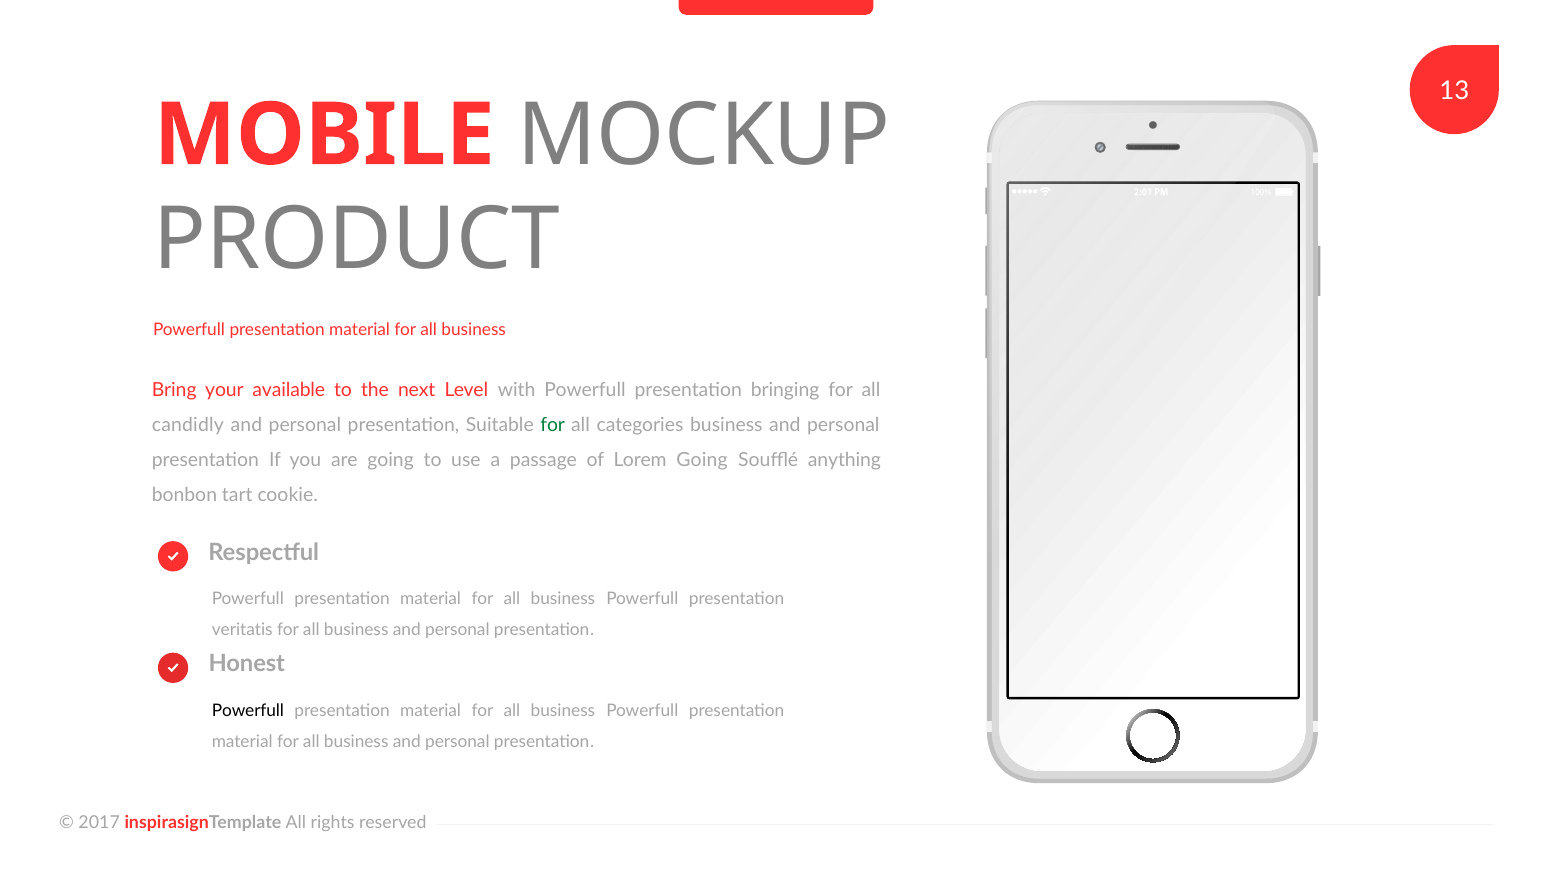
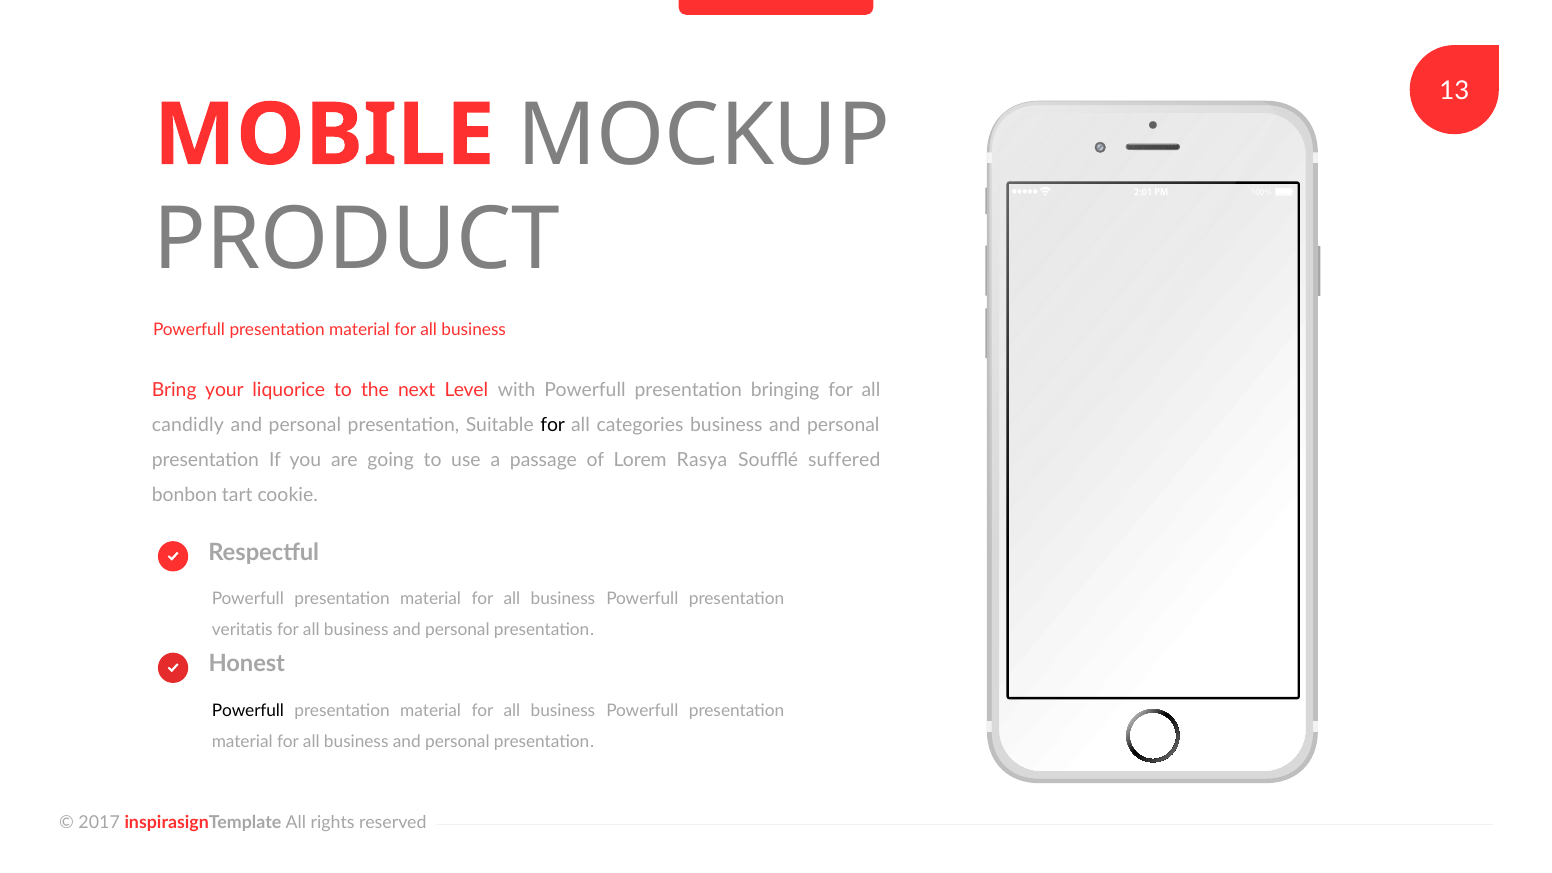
available: available -> liquorice (289, 391)
for colour: green -> black (553, 426)
Lorem Going: Going -> Rasya (702, 460)
anything: anything -> suffered (844, 460)
